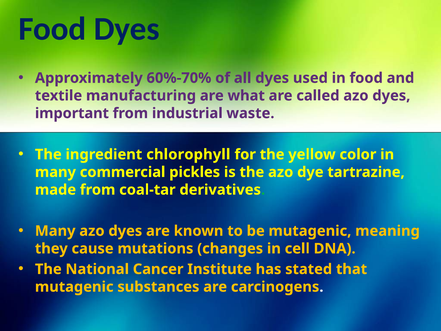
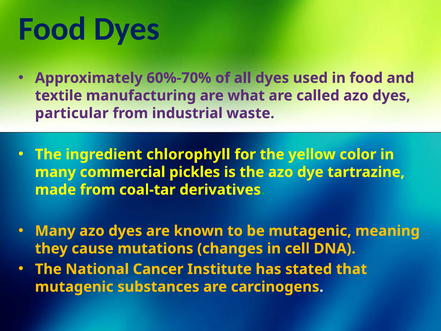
important: important -> particular (72, 113)
